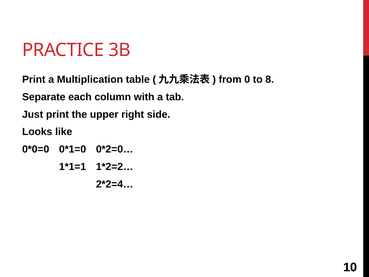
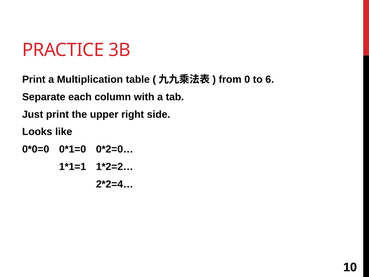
8: 8 -> 6 (270, 79)
